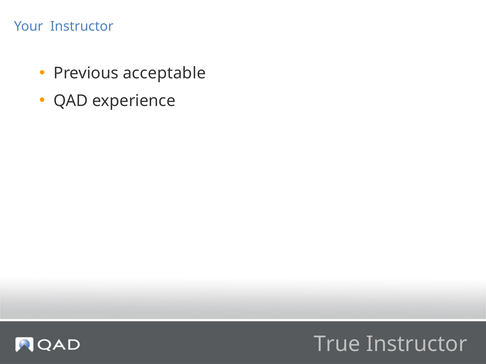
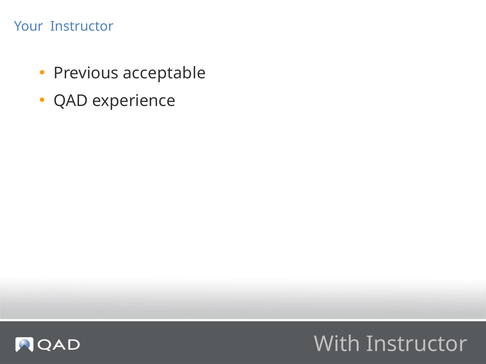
True: True -> With (337, 345)
